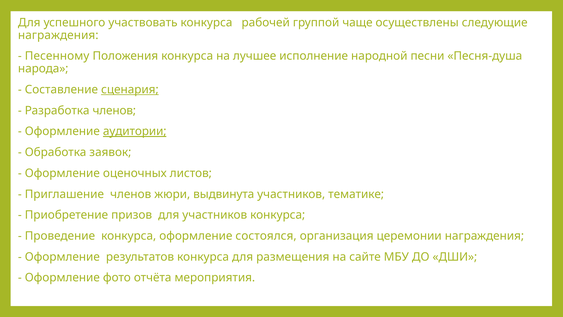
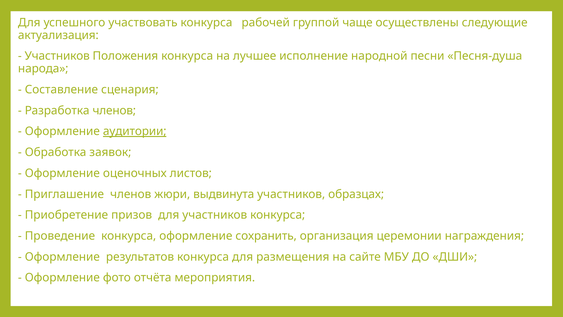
награждения: награждения -> актуализация (58, 35)
Песенному: Песенному -> Участников (57, 56)
сценария underline: present -> none (130, 90)
тематике: тематике -> образцах (356, 194)
состоялся: состоялся -> сохранить (266, 236)
